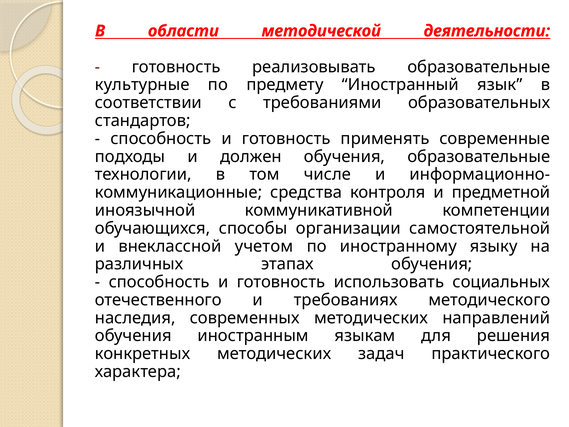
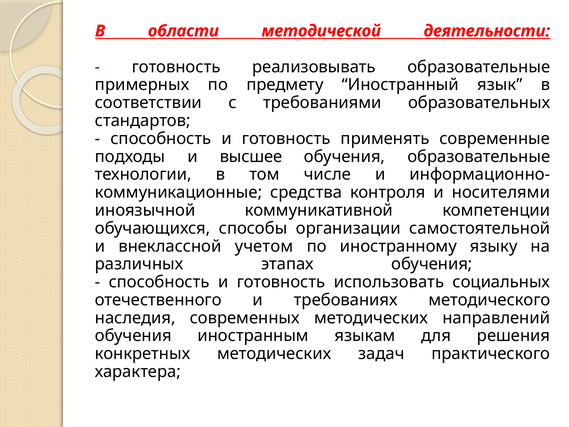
культурные: культурные -> примерных (142, 85)
должен: должен -> высшее (251, 156)
предметной: предметной -> носителями (501, 192)
